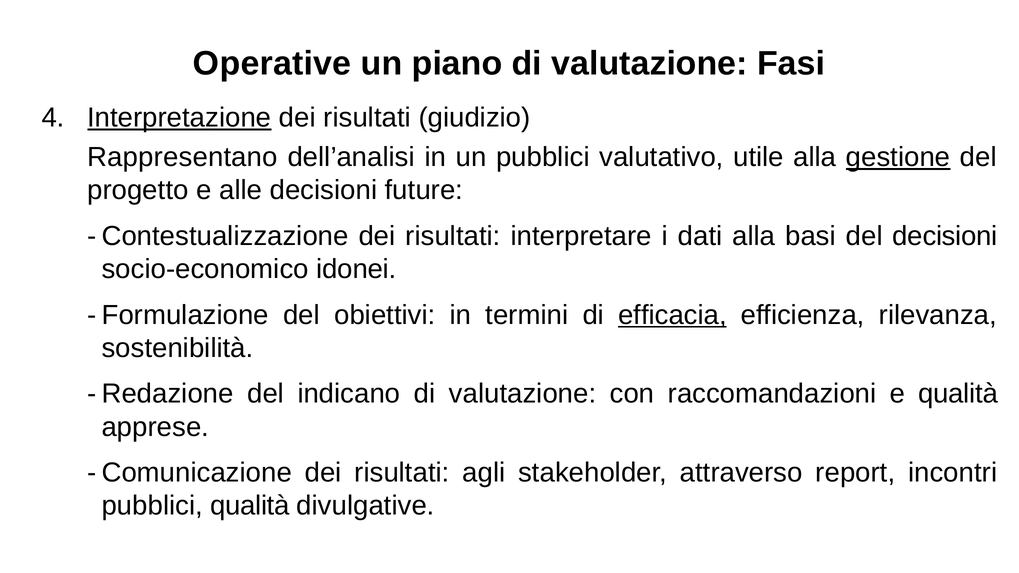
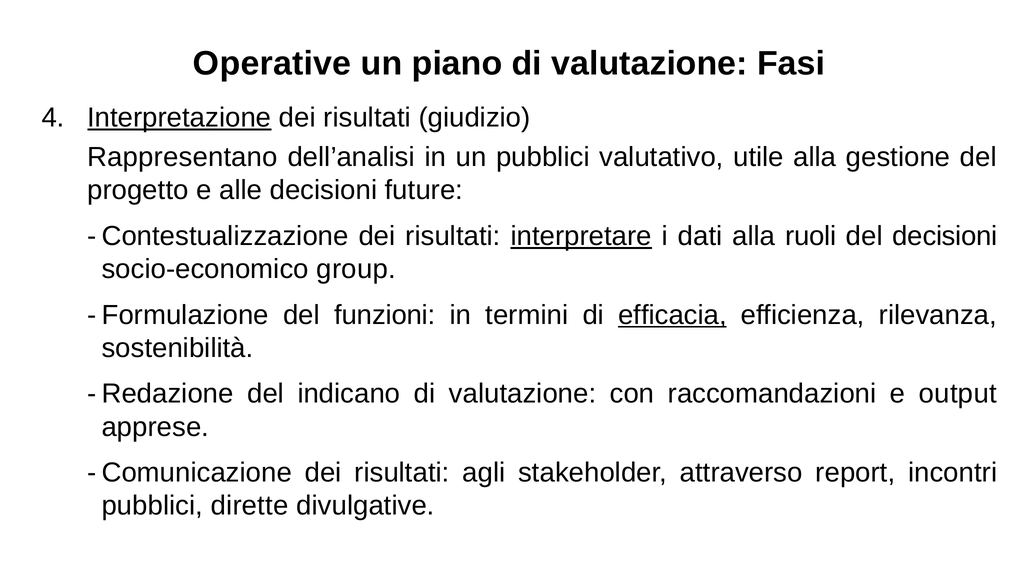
gestione underline: present -> none (898, 157)
interpretare underline: none -> present (581, 236)
basi: basi -> ruoli (811, 236)
idonei: idonei -> group (356, 269)
obiettivi: obiettivi -> funzioni (385, 315)
e qualità: qualità -> output (958, 394)
pubblici qualità: qualità -> dirette (250, 506)
